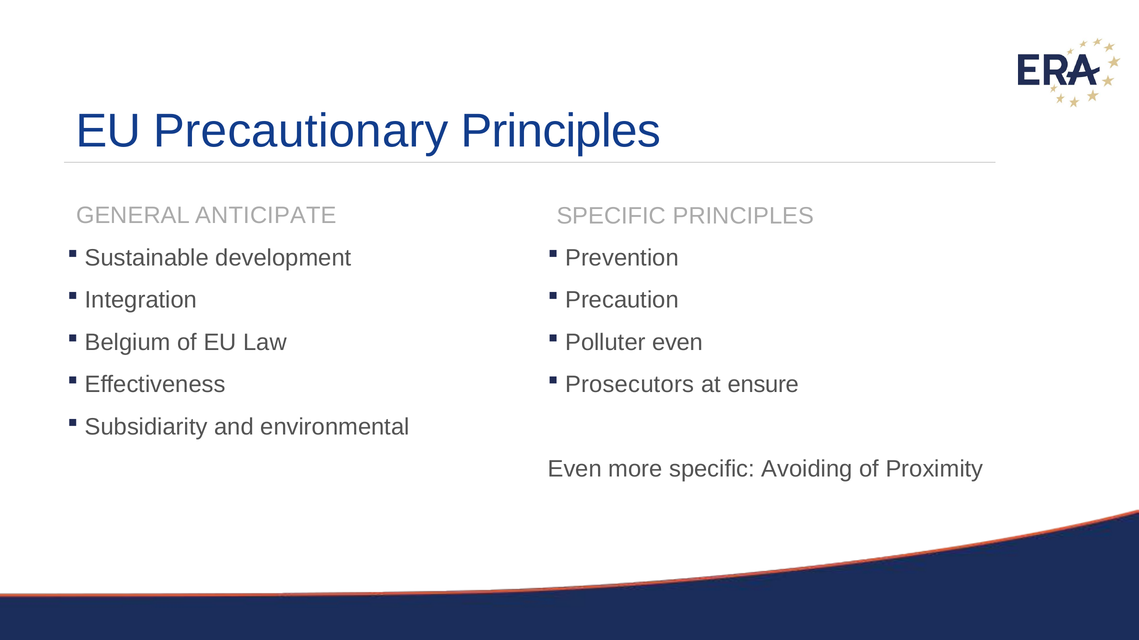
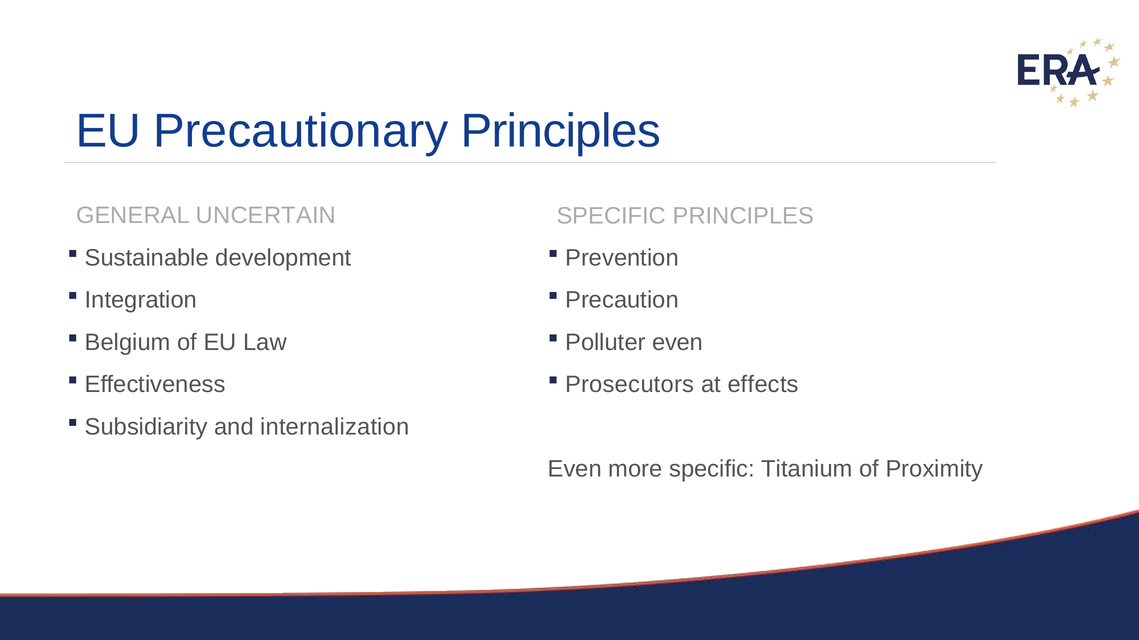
ANTICIPATE: ANTICIPATE -> UNCERTAIN (266, 216)
ensure: ensure -> effects (763, 385)
environmental: environmental -> internalization (335, 427)
Avoiding: Avoiding -> Titanium (807, 469)
